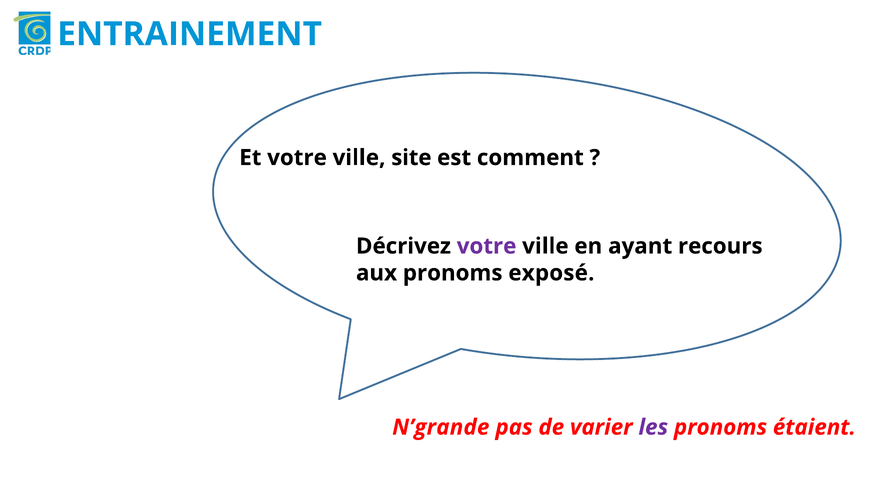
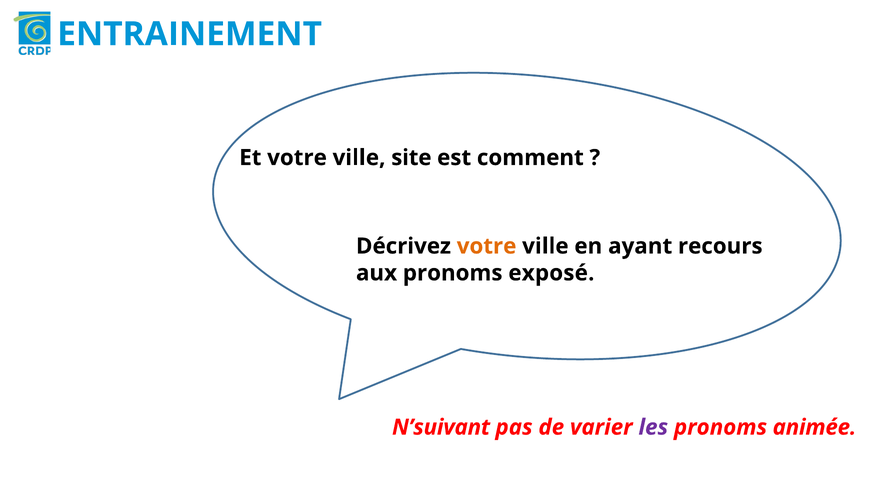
votre colour: purple -> orange (487, 246)
N’grande: N’grande -> N’suivant (441, 427)
étaient: étaient -> animée (814, 427)
